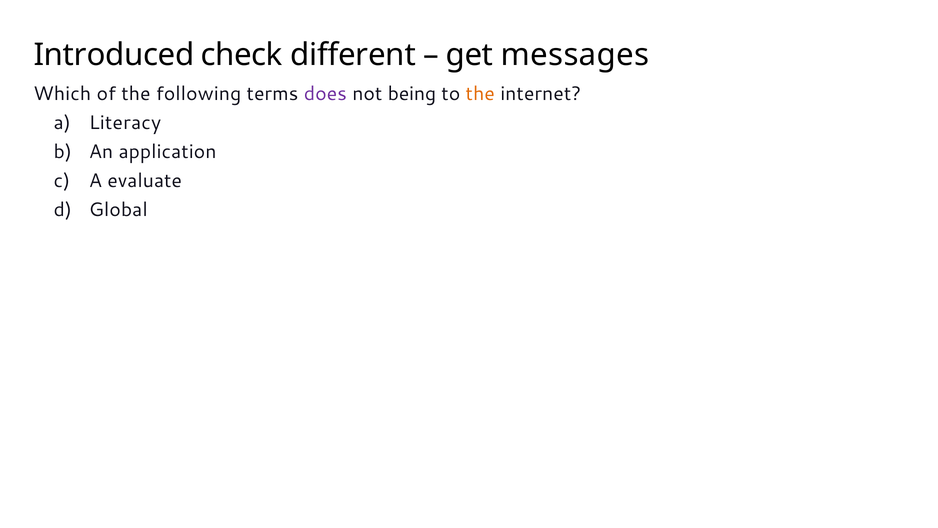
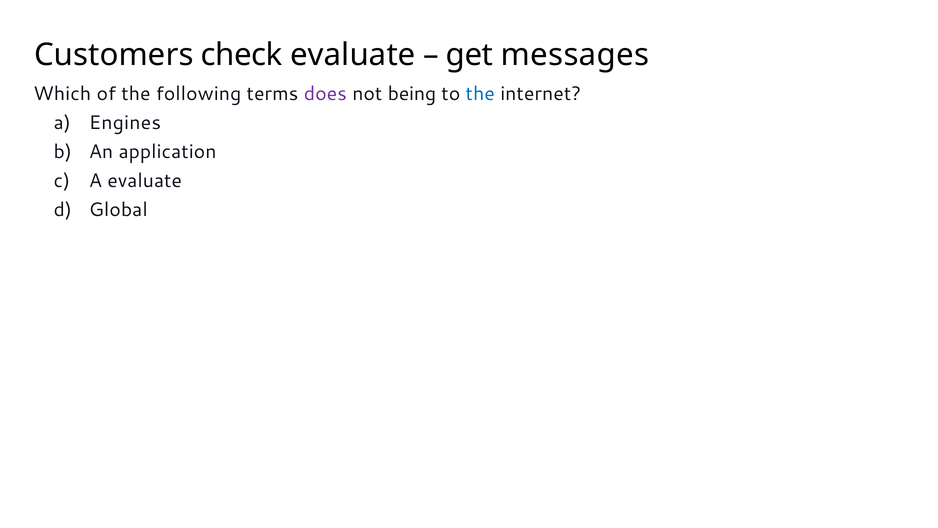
Introduced: Introduced -> Customers (114, 55)
check different: different -> evaluate (353, 55)
the colour: orange -> blue (480, 94)
Literacy: Literacy -> Engines (125, 123)
